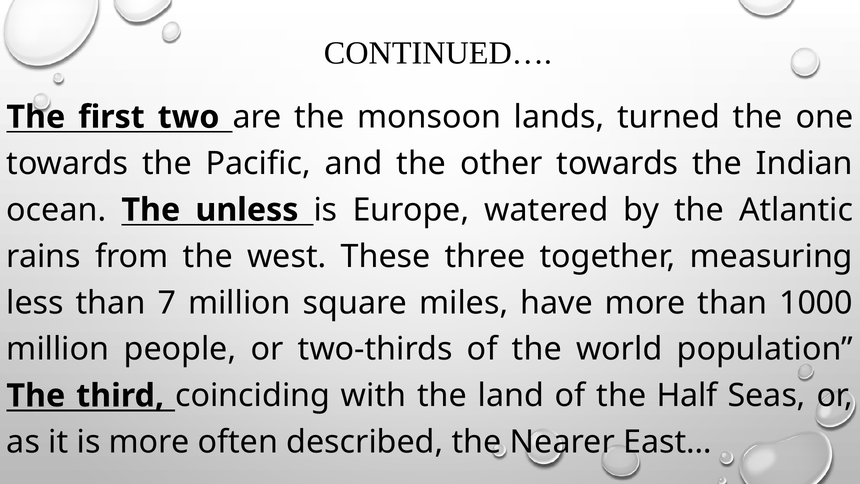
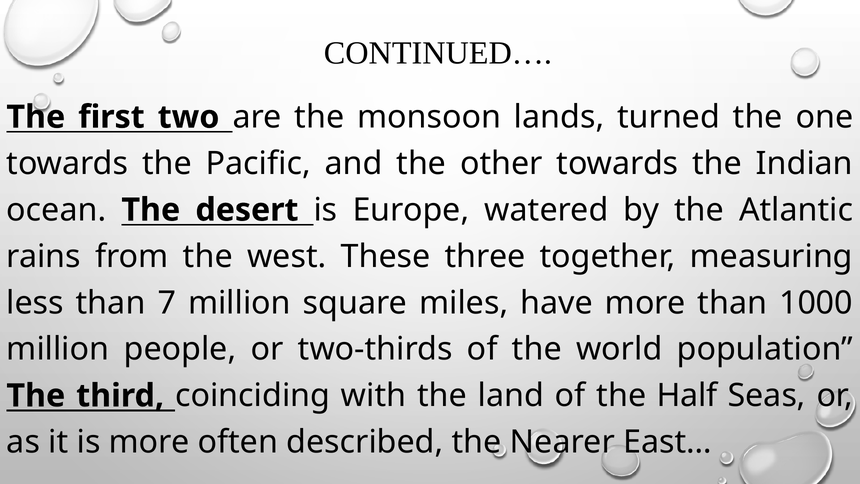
unless: unless -> desert (247, 210)
